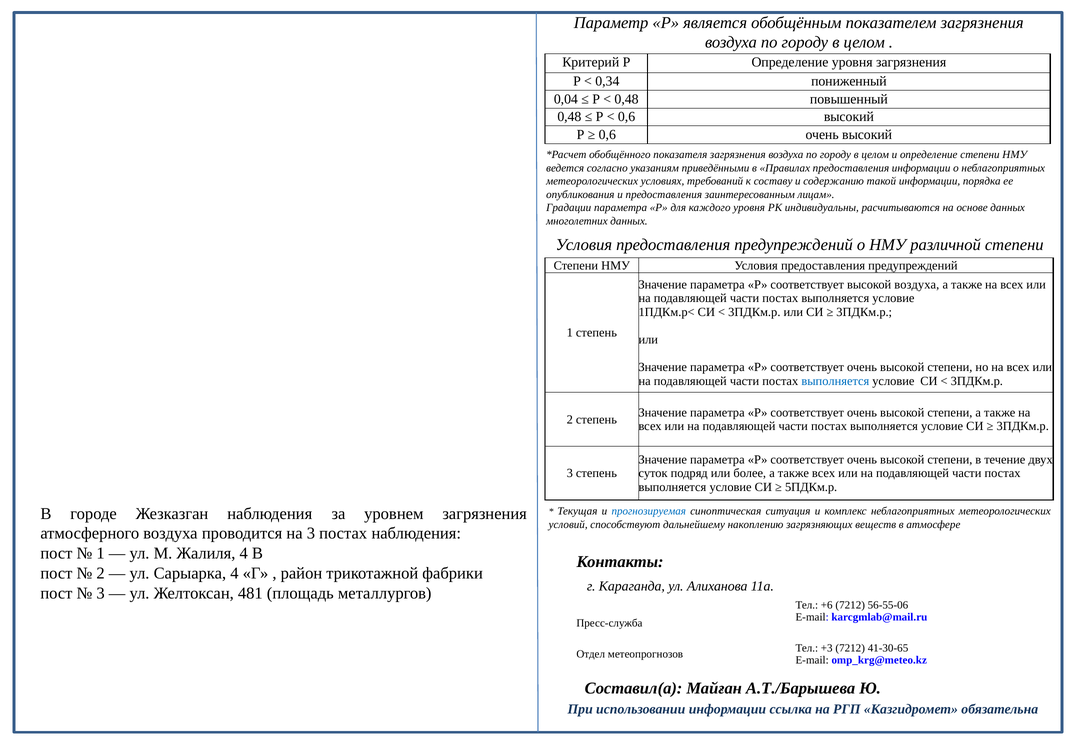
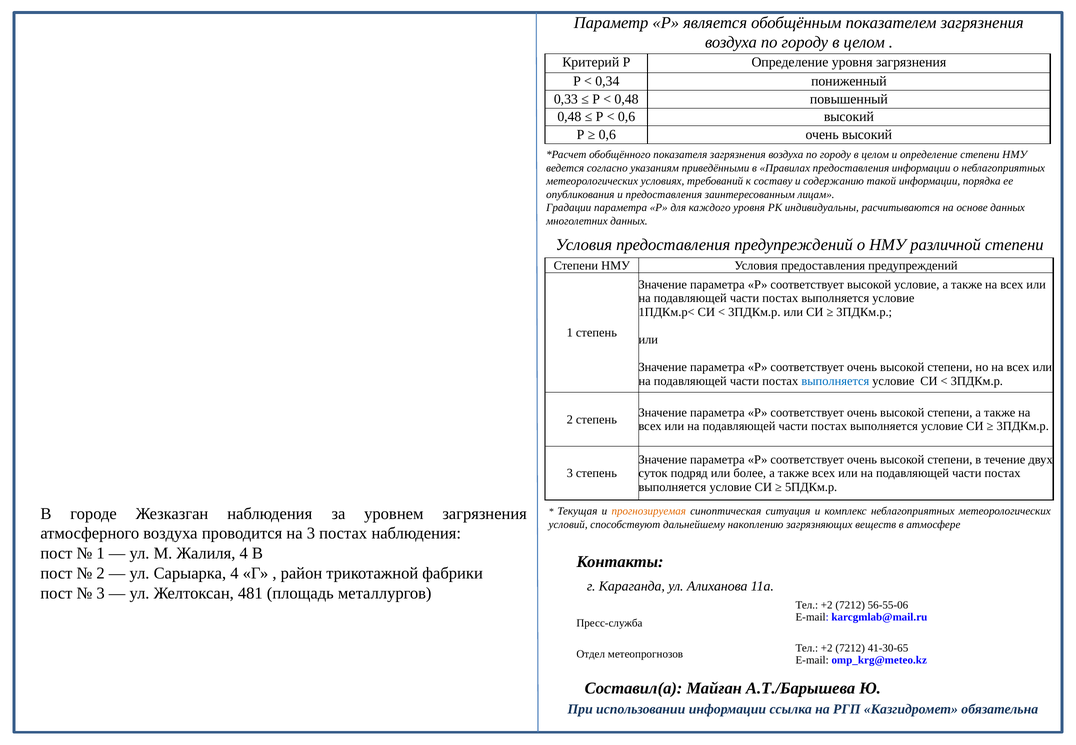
0,04: 0,04 -> 0,33 (566, 99)
высокой воздуха: воздуха -> условие (917, 285)
прогнозируемая colour: blue -> orange (649, 511)
+6: +6 -> +2 (827, 605)
+3: +3 -> +2 (827, 648)
